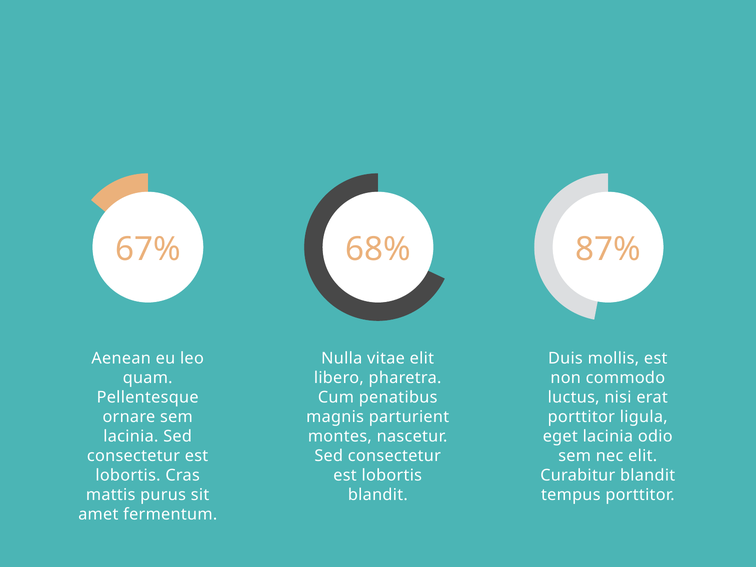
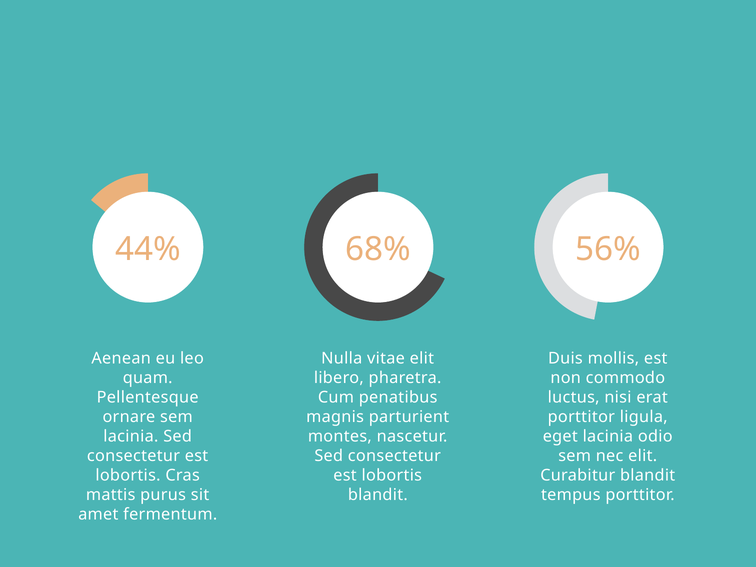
67%: 67% -> 44% (148, 249)
87%: 87% -> 56% (608, 249)
